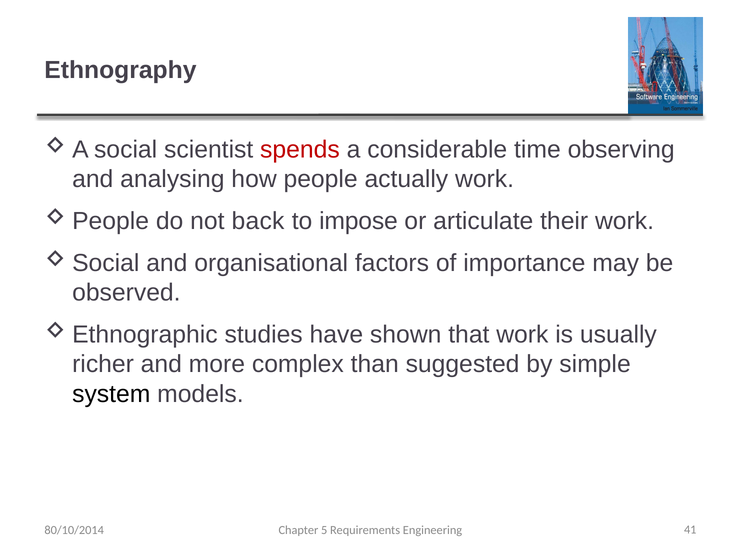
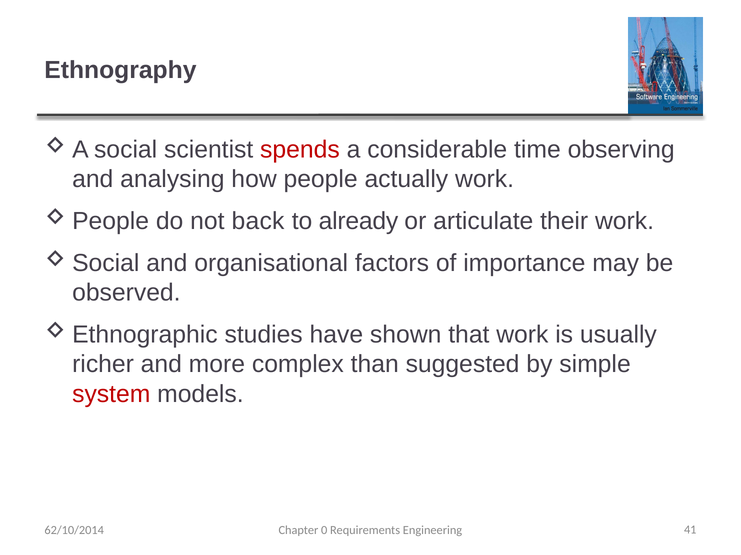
impose: impose -> already (359, 221)
system colour: black -> red (111, 394)
80/10/2014: 80/10/2014 -> 62/10/2014 (74, 531)
5: 5 -> 0 (324, 531)
